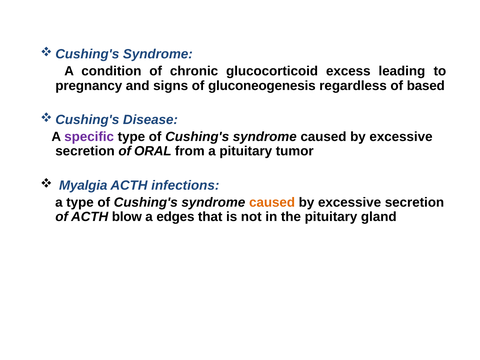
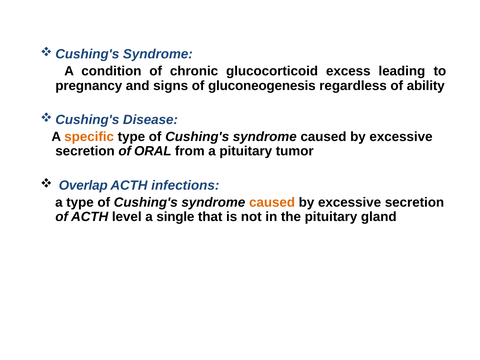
based: based -> ability (426, 86)
specific colour: purple -> orange (89, 137)
Myalgia: Myalgia -> Overlap (83, 185)
blow: blow -> level (127, 217)
edges: edges -> single (175, 217)
